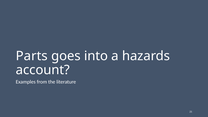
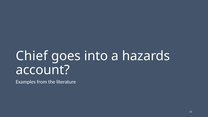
Parts: Parts -> Chief (32, 56)
